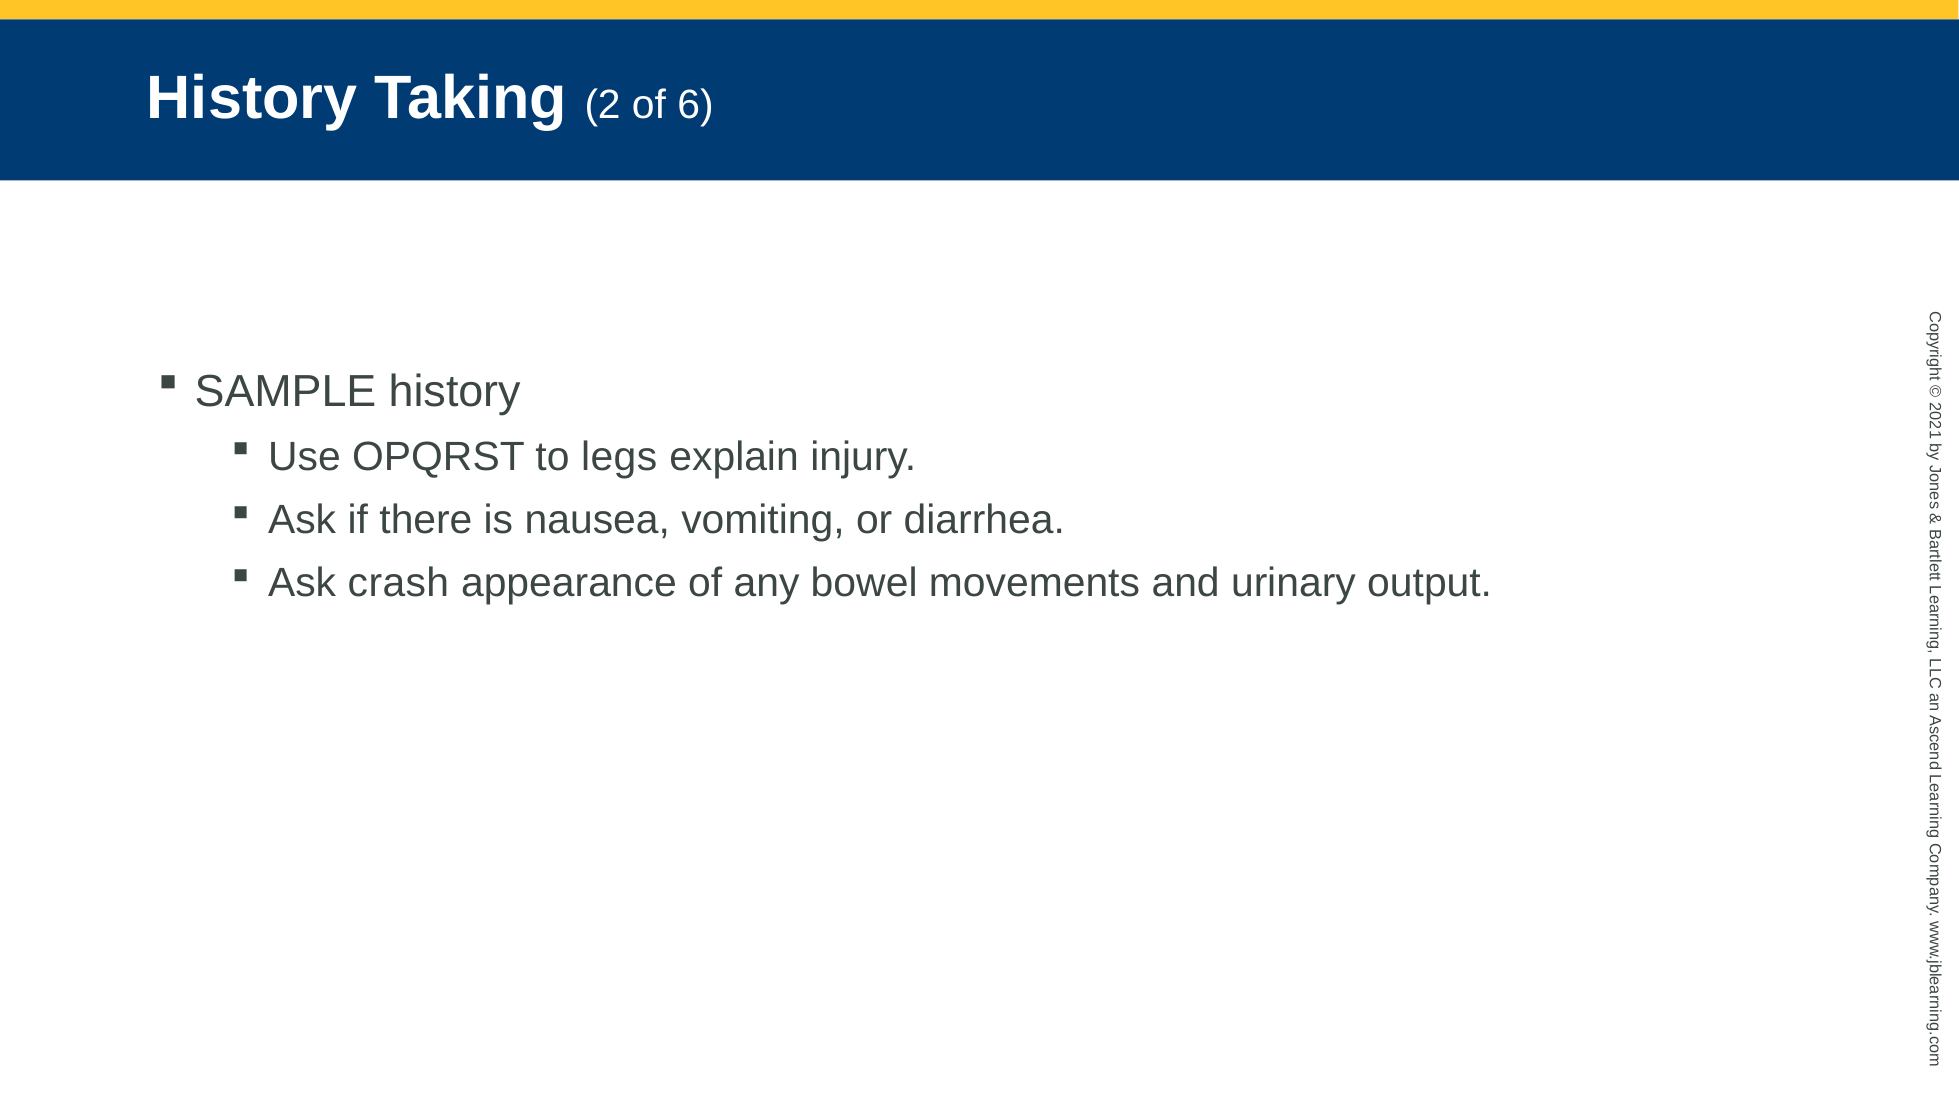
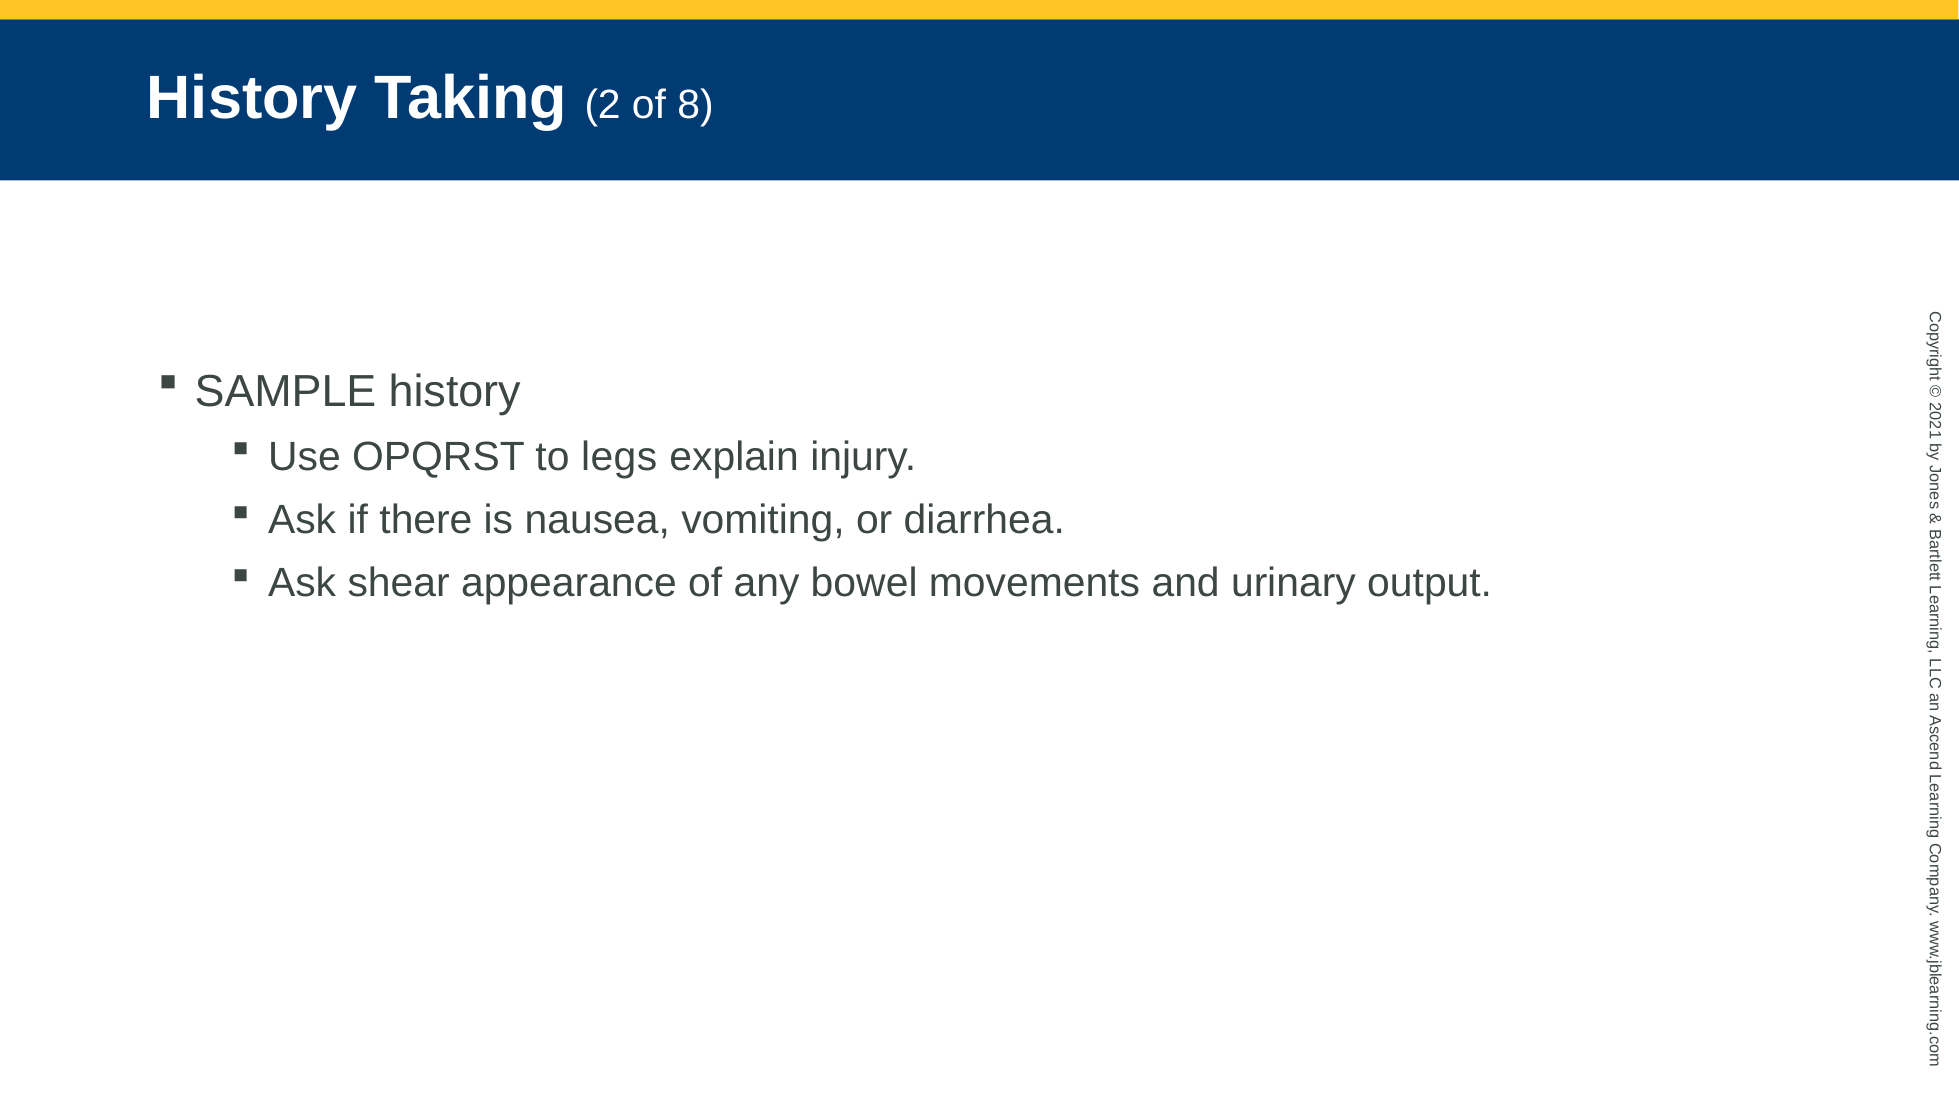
6: 6 -> 8 (696, 105)
crash: crash -> shear (399, 583)
